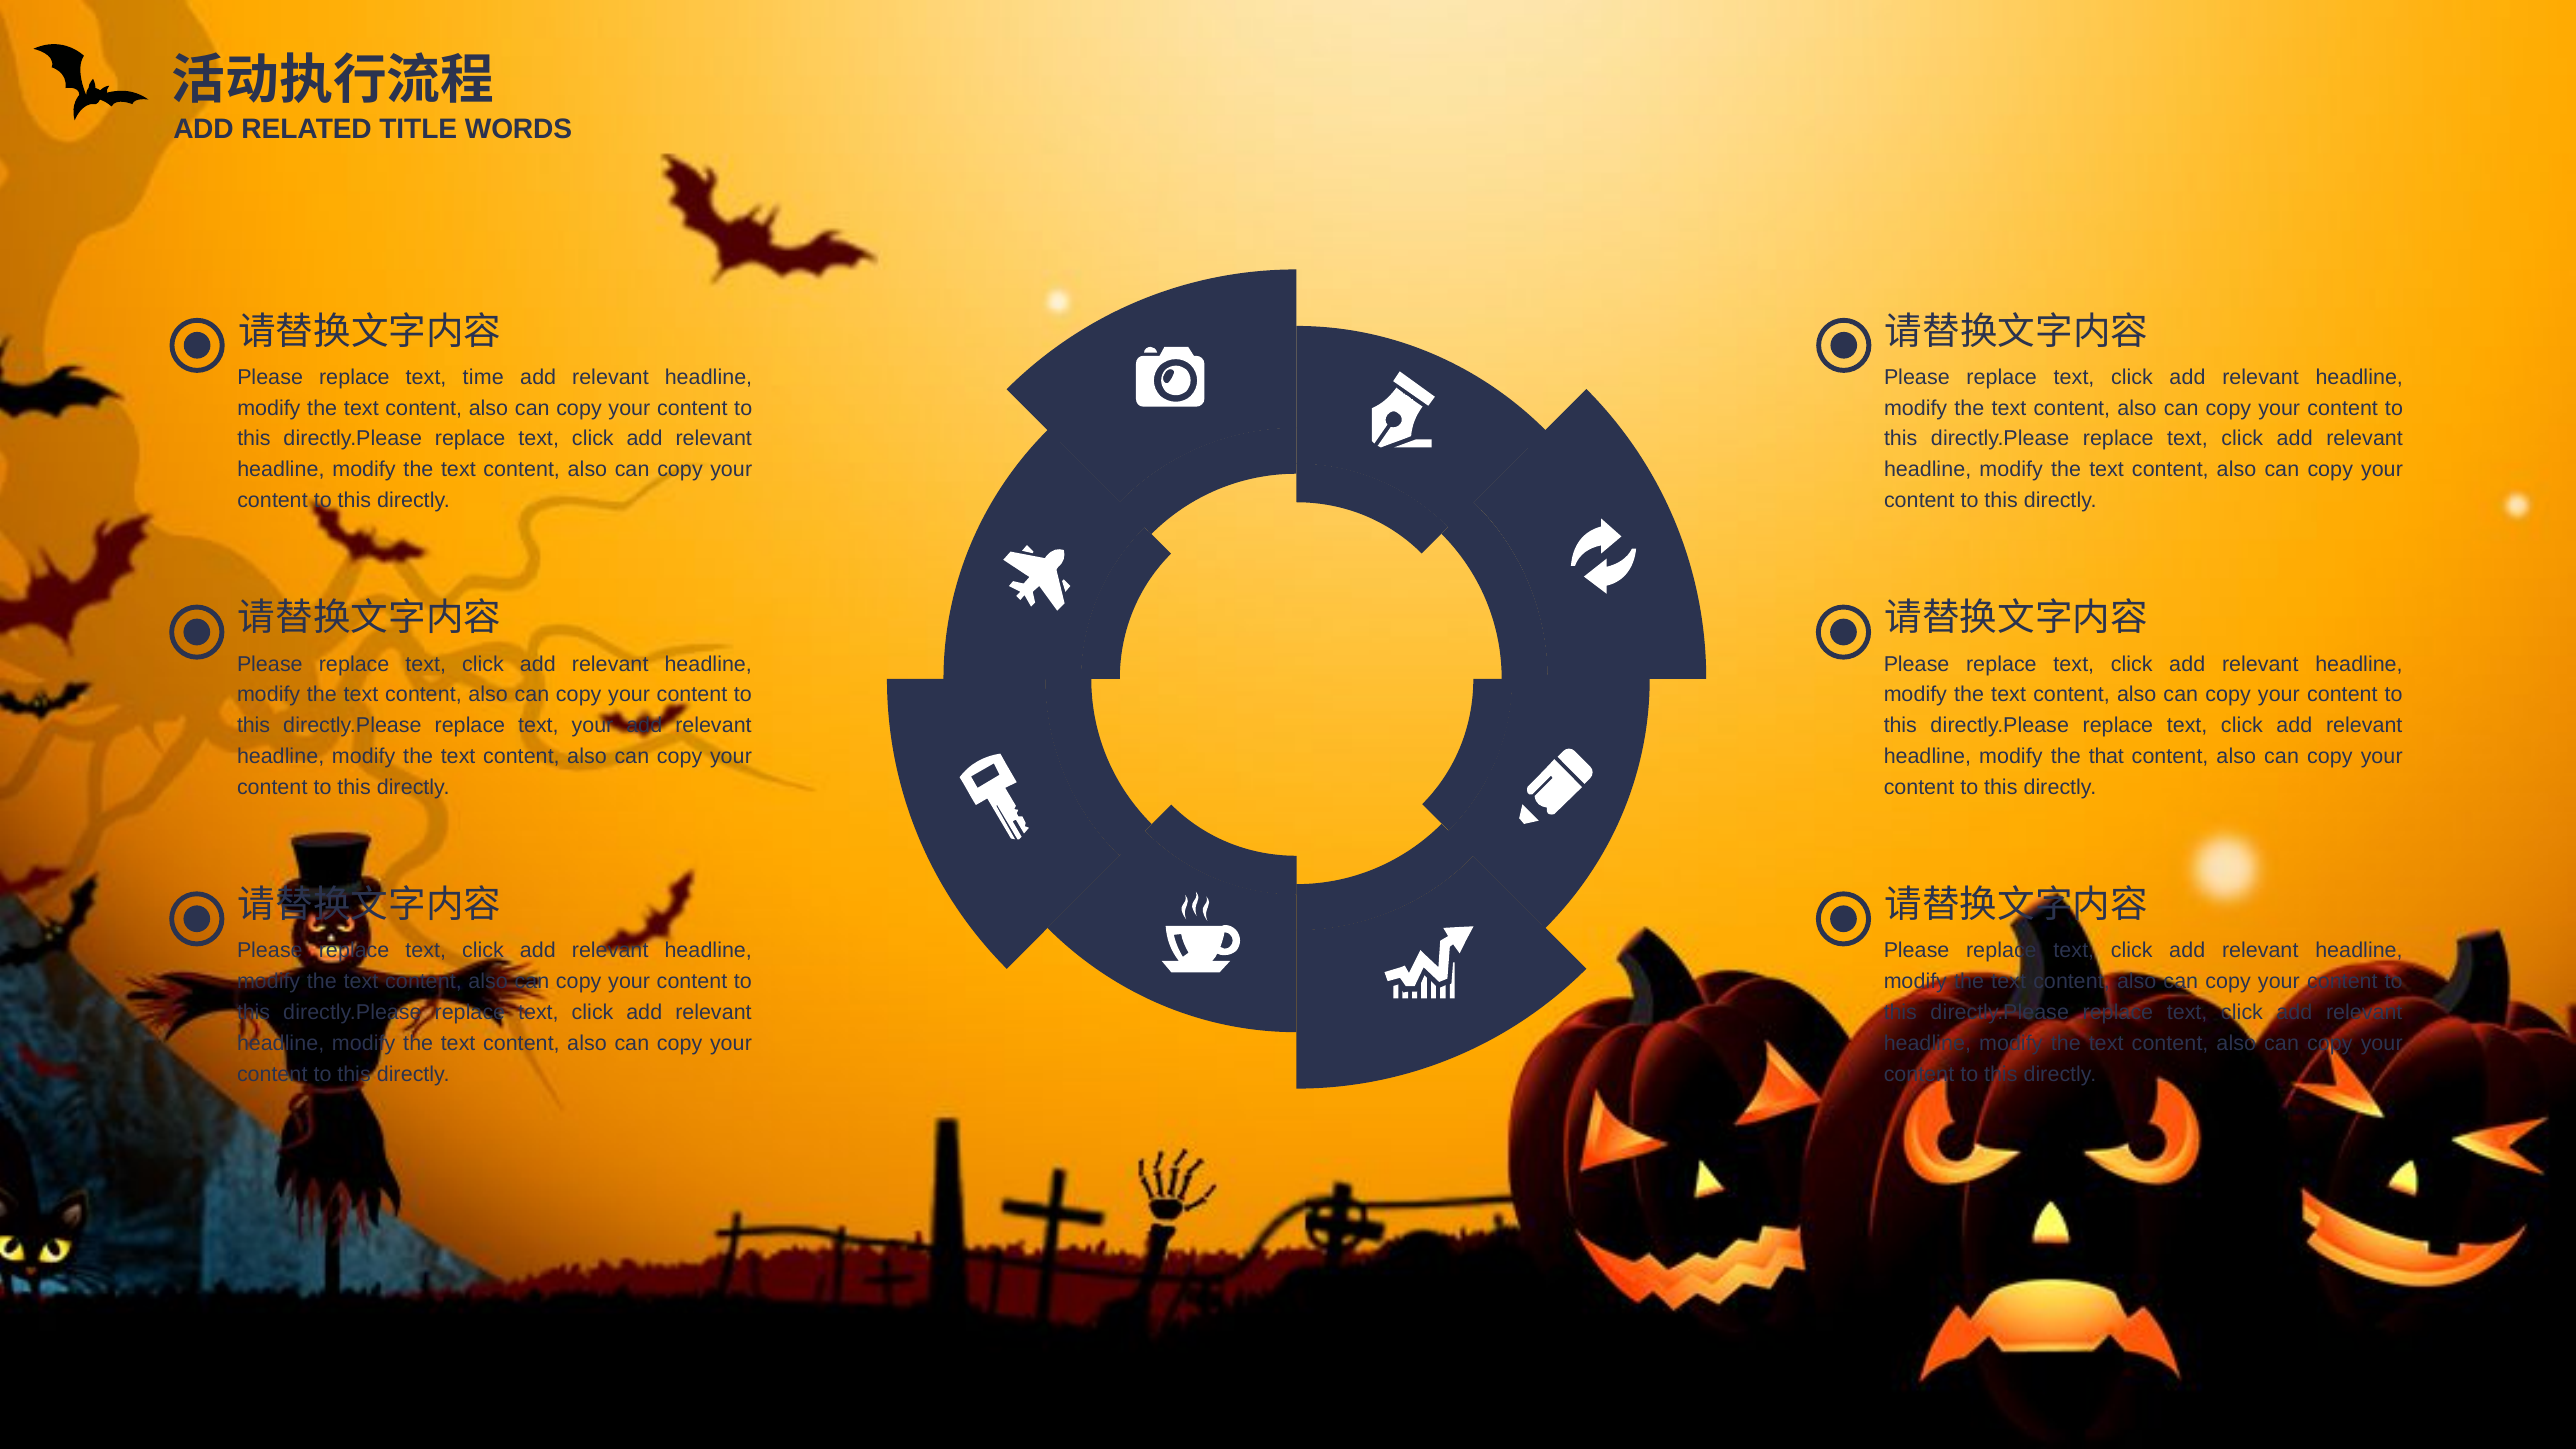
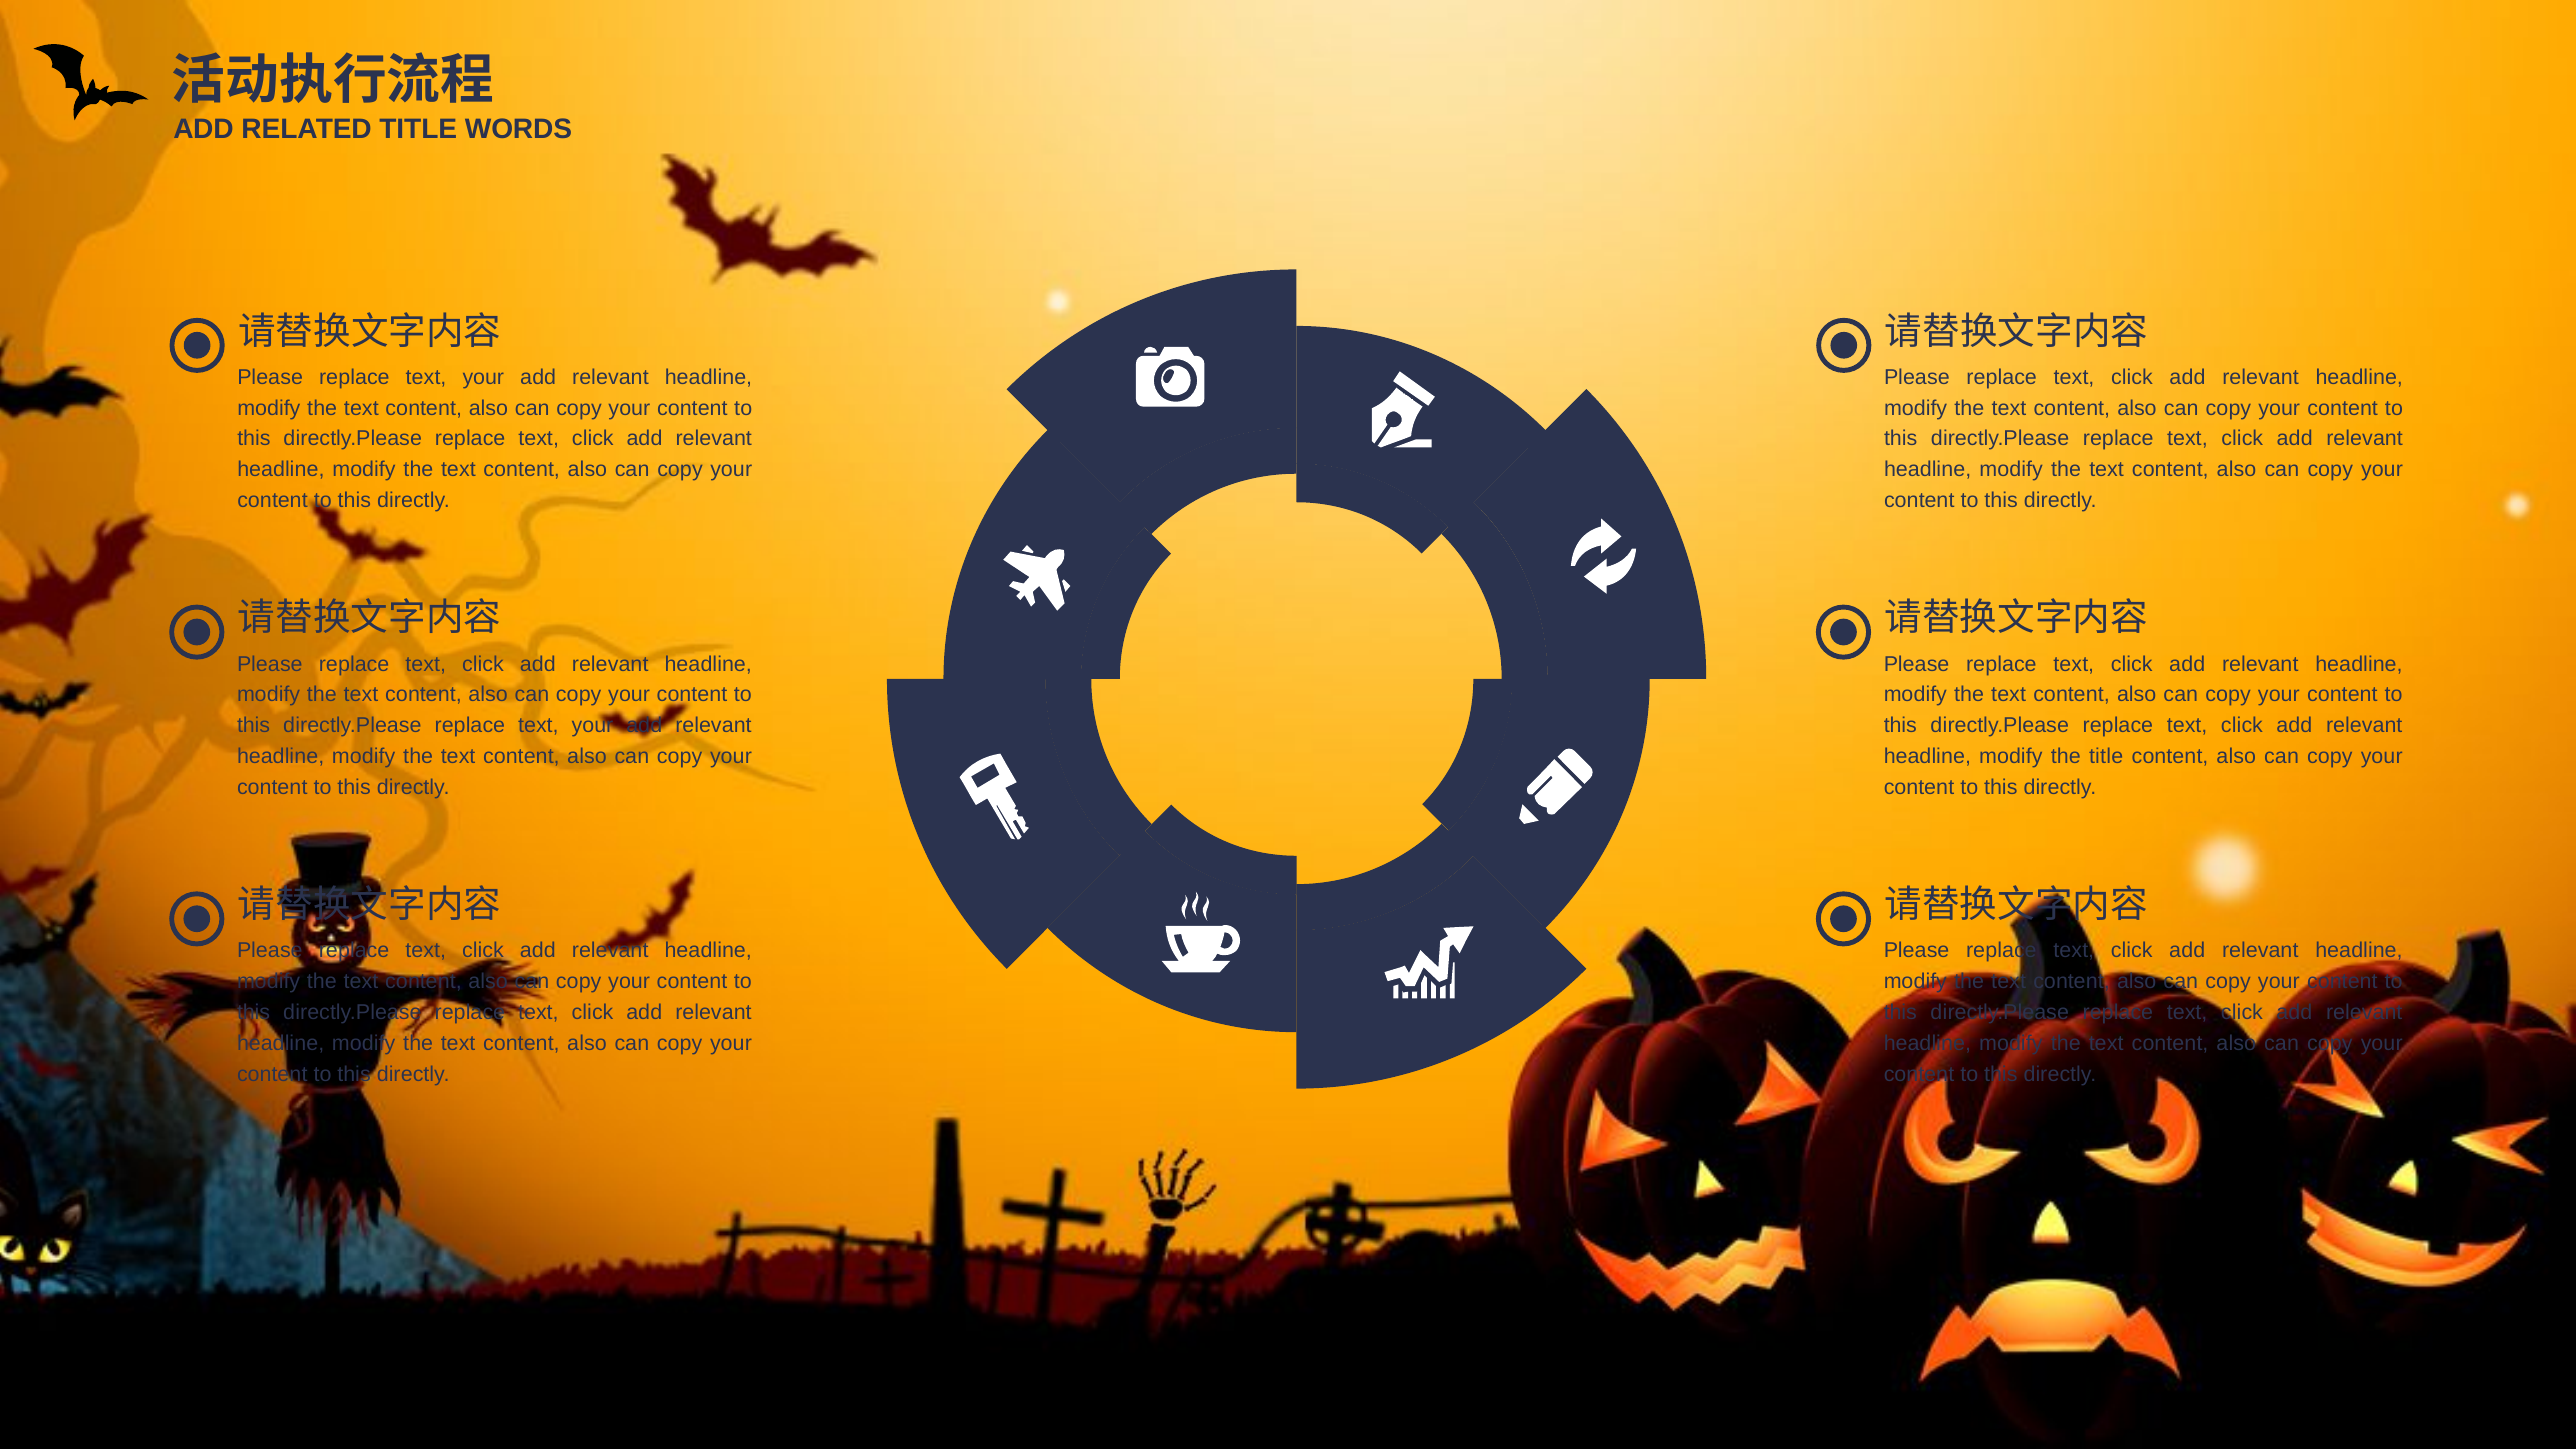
Please replace text time: time -> your (483, 377)
the that: that -> title (2106, 756)
